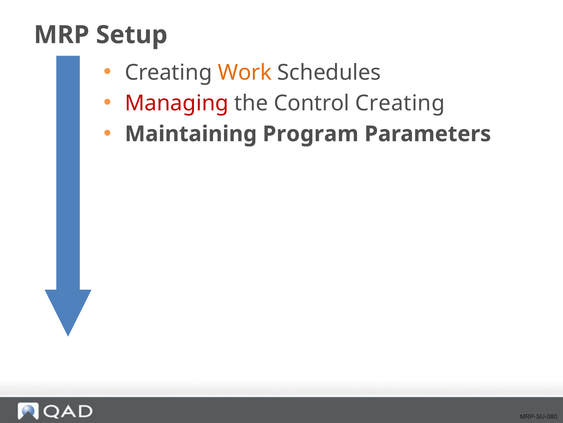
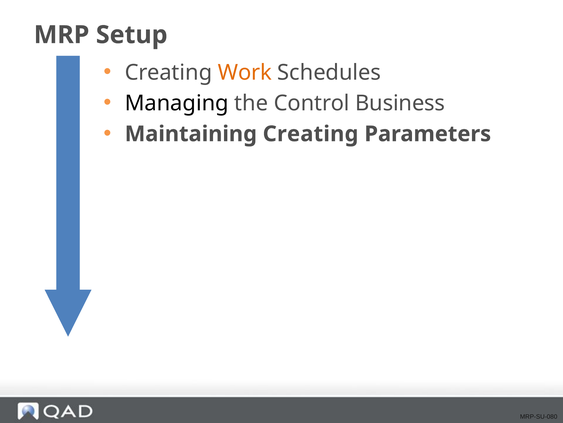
Managing colour: red -> black (177, 103)
Control Creating: Creating -> Business (400, 103)
Maintaining Program: Program -> Creating (311, 134)
